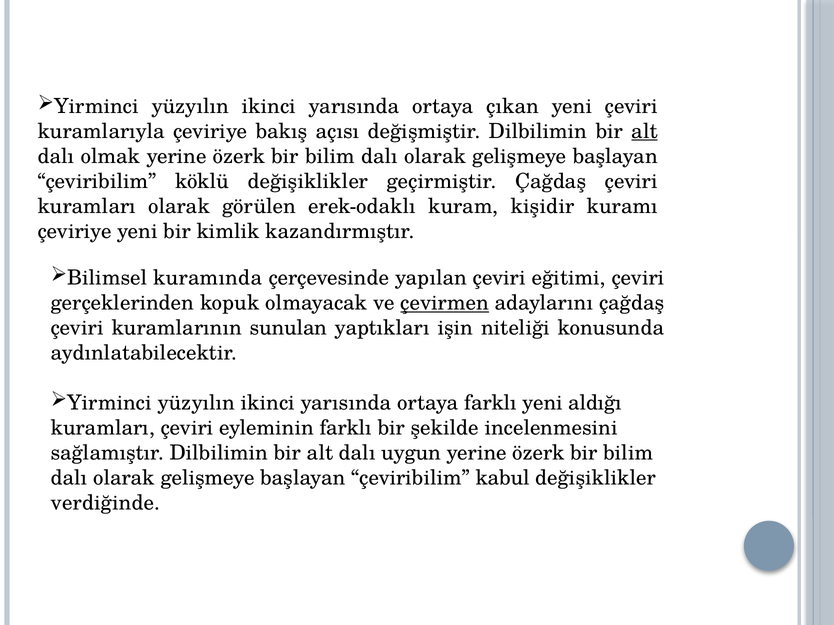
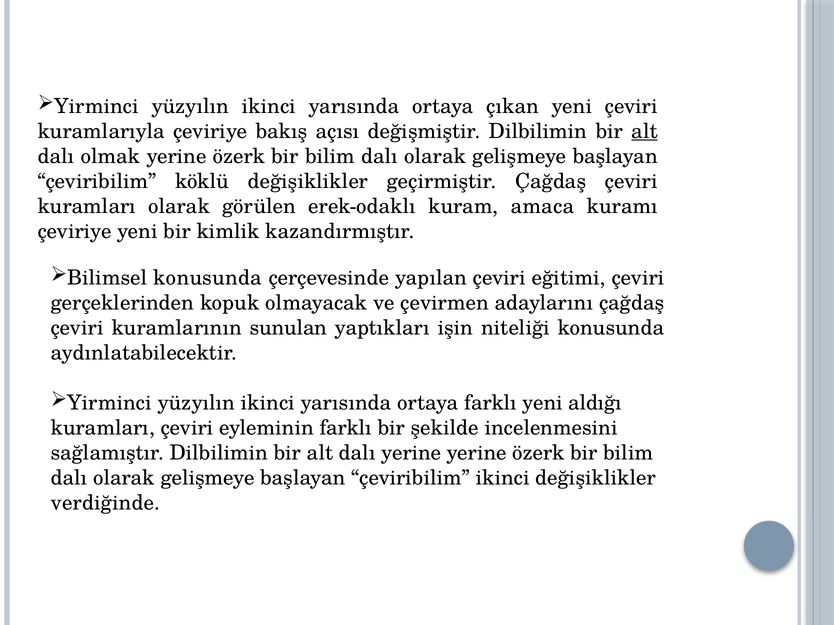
kişidir: kişidir -> amaca (543, 206)
Bilimsel kuramında: kuramında -> konusunda (208, 278)
çevirmen underline: present -> none (445, 303)
dalı uygun: uygun -> yerine (411, 453)
çeviribilim kabul: kabul -> ikinci (503, 478)
